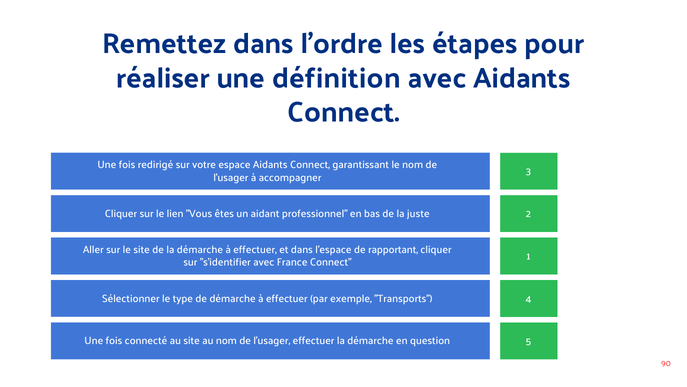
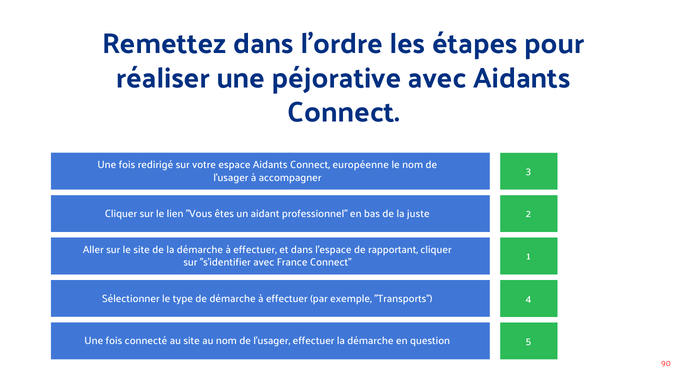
définition: définition -> péjorative (337, 78)
garantissant: garantissant -> européenne (361, 165)
